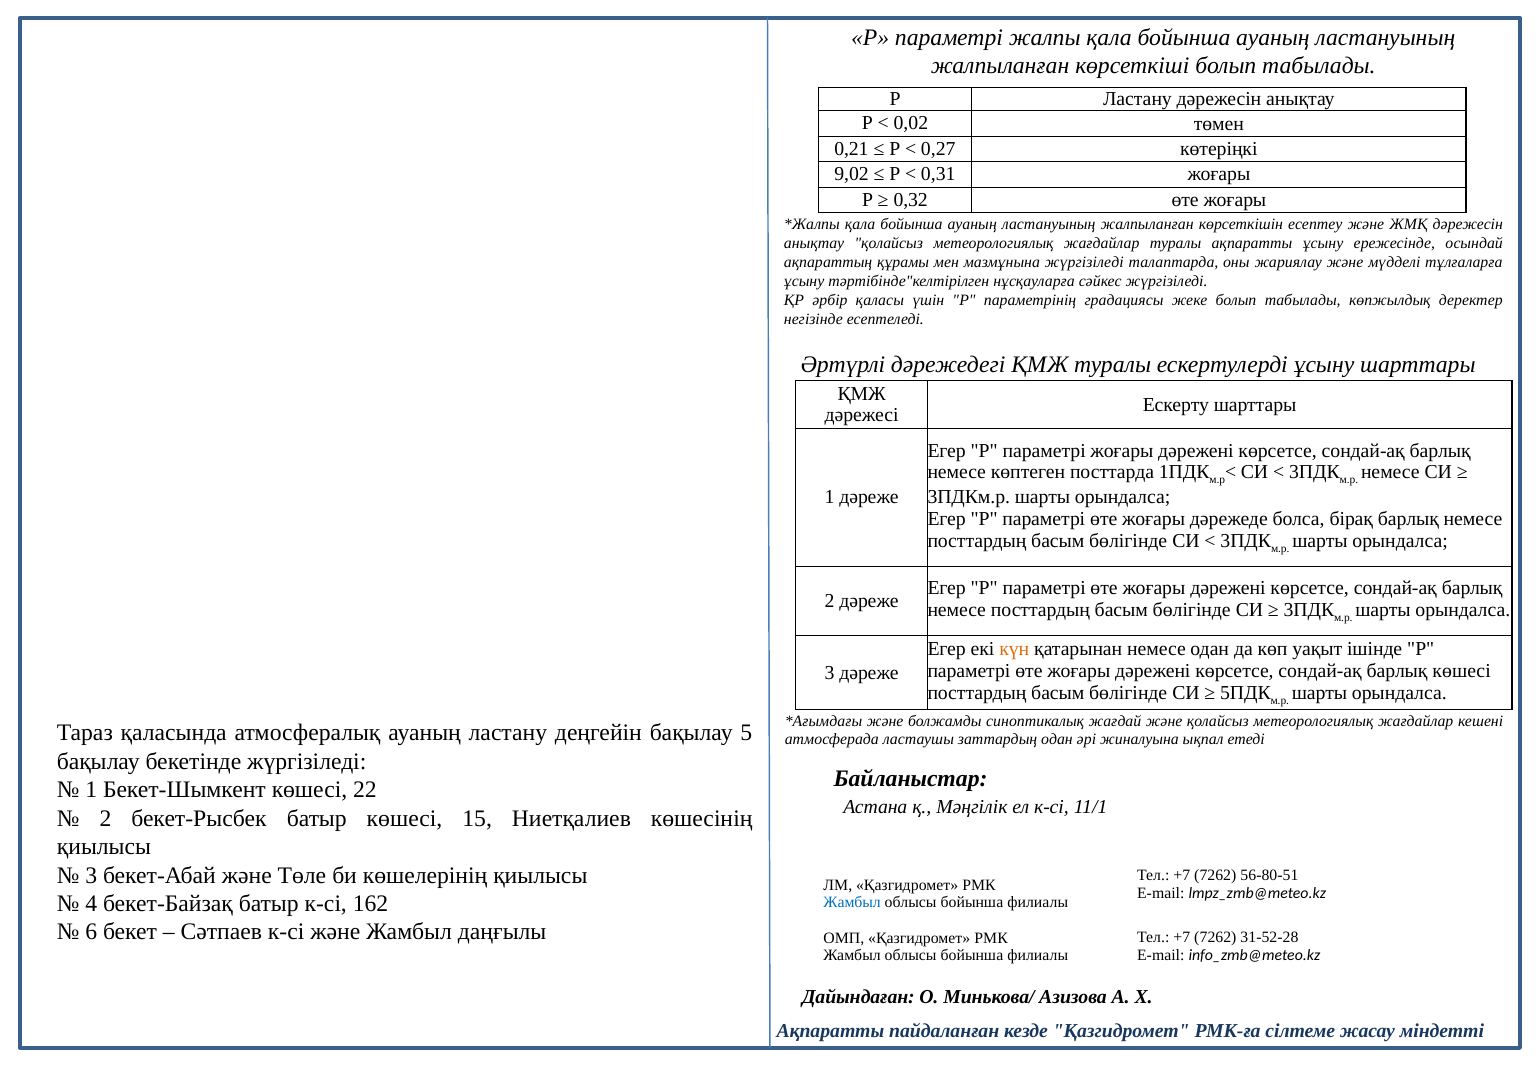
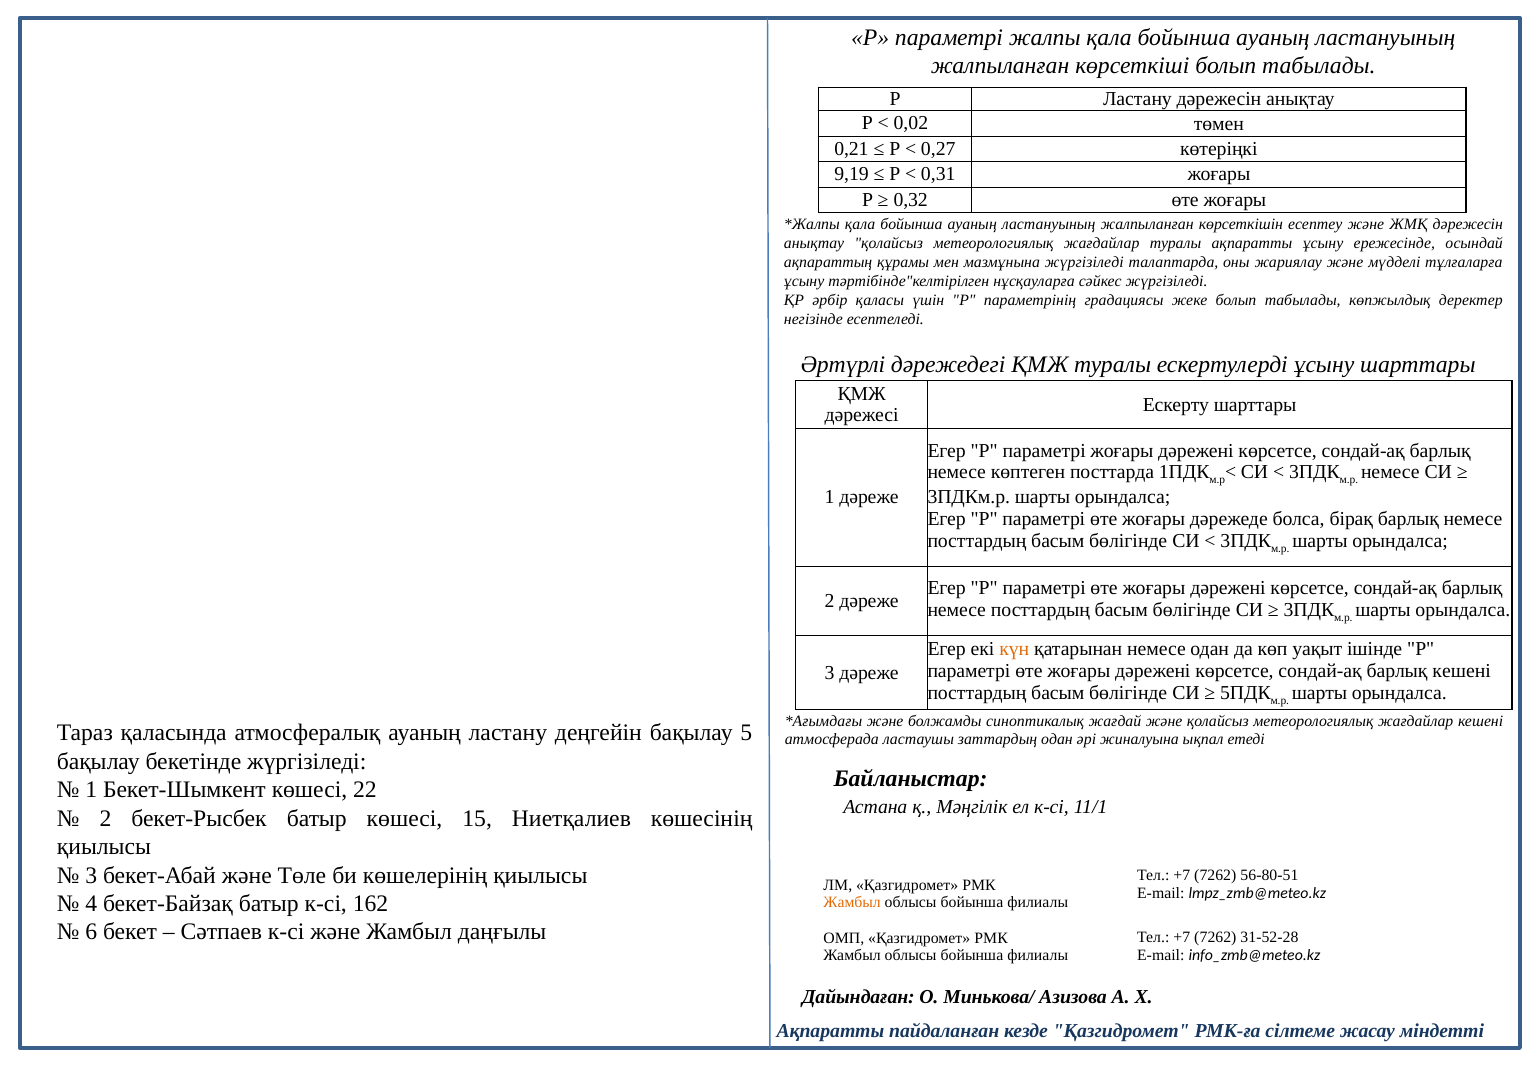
9,02: 9,02 -> 9,19 (852, 174)
барлық көшесі: көшесі -> кешені (1462, 671)
Жамбыл colour: blue -> orange (852, 903)
